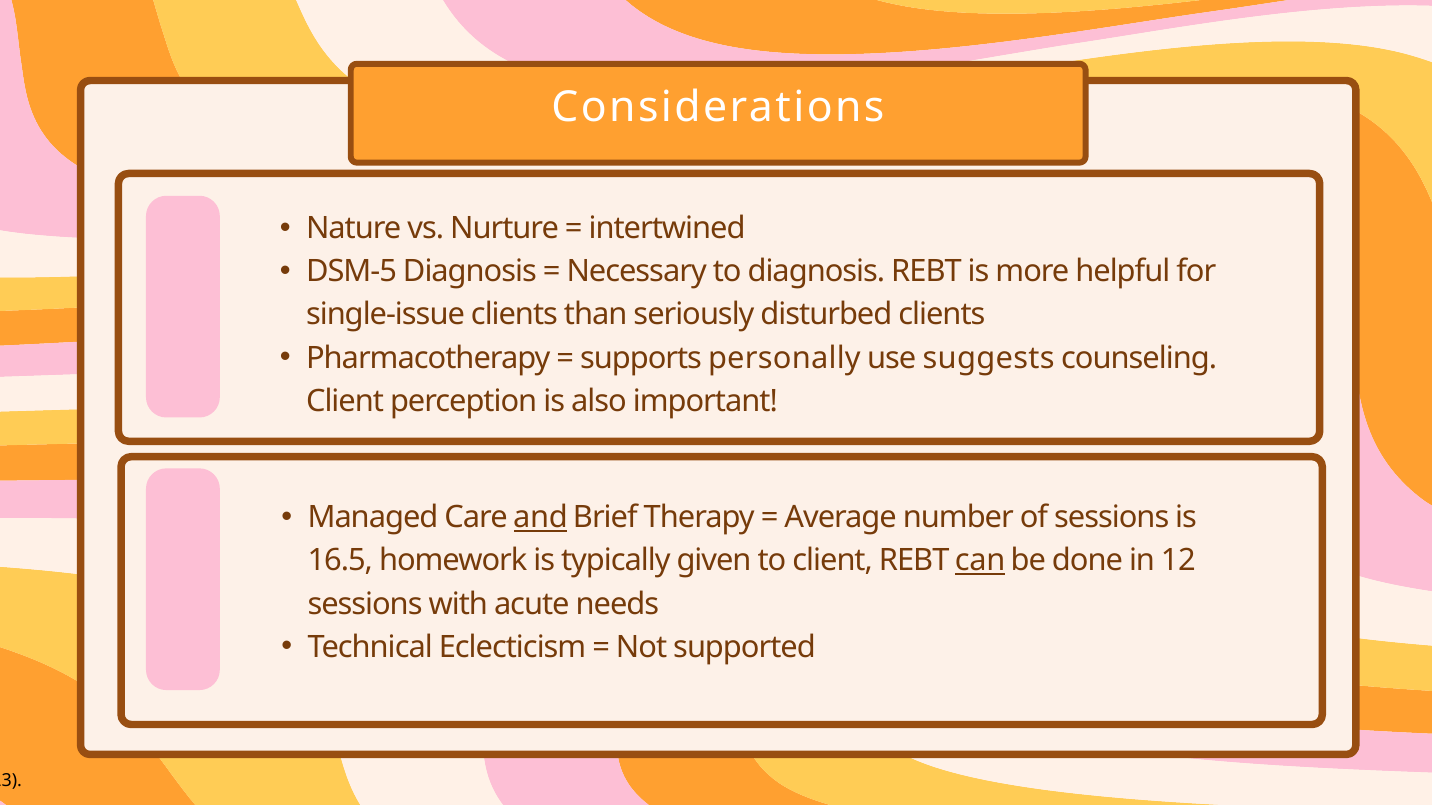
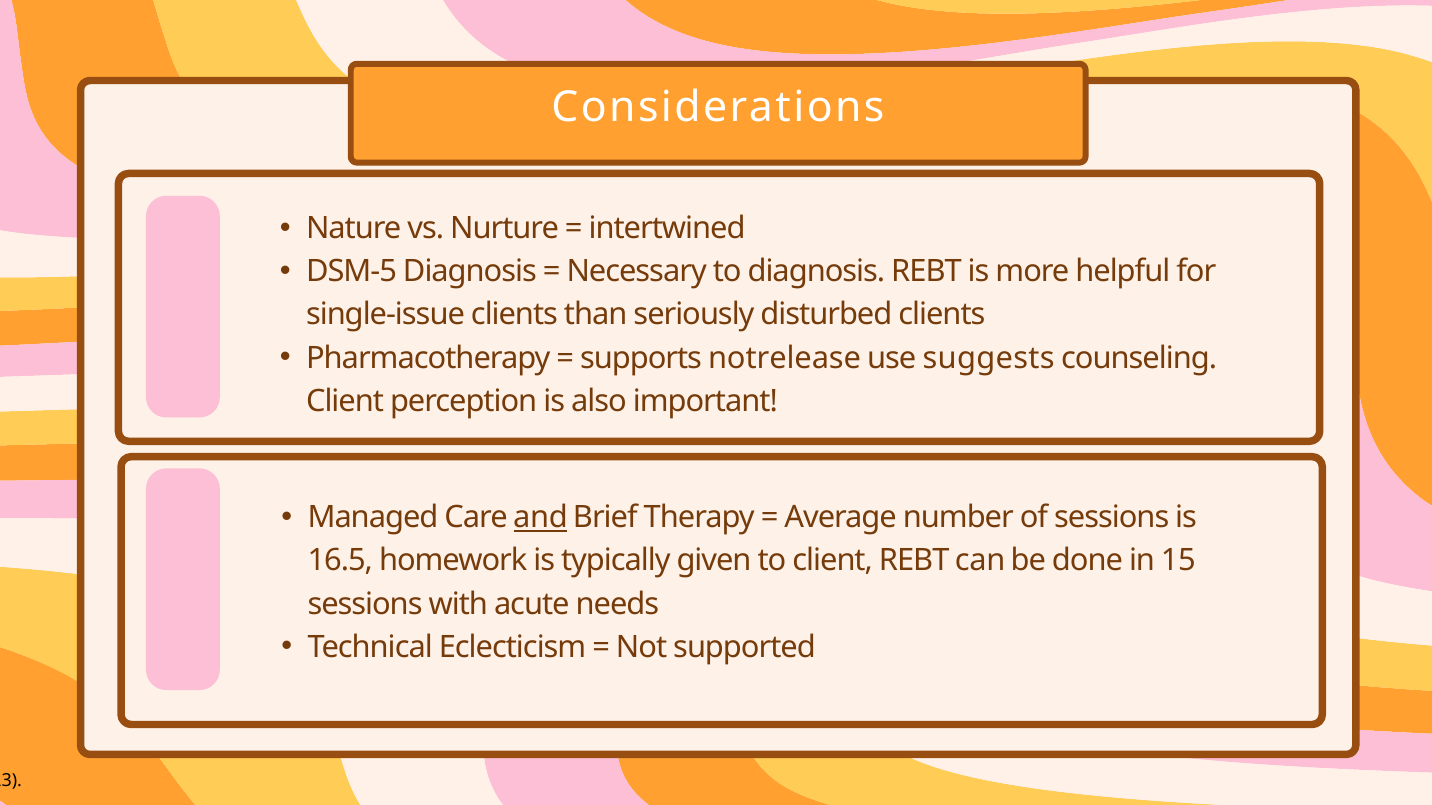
personally: personally -> notrelease (785, 358)
can underline: present -> none (980, 561)
12: 12 -> 15 (1178, 561)
